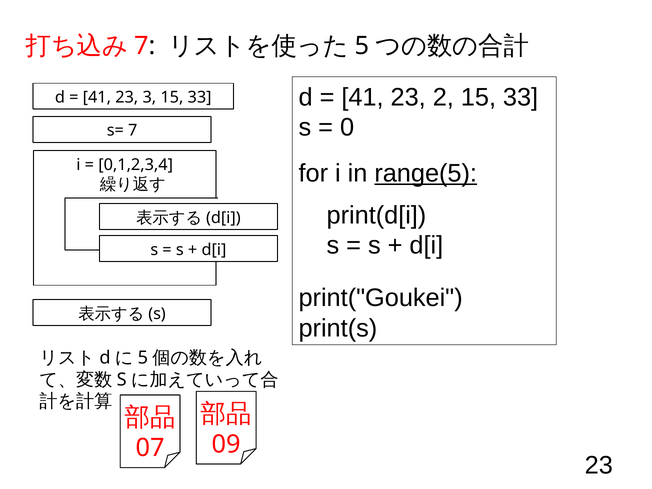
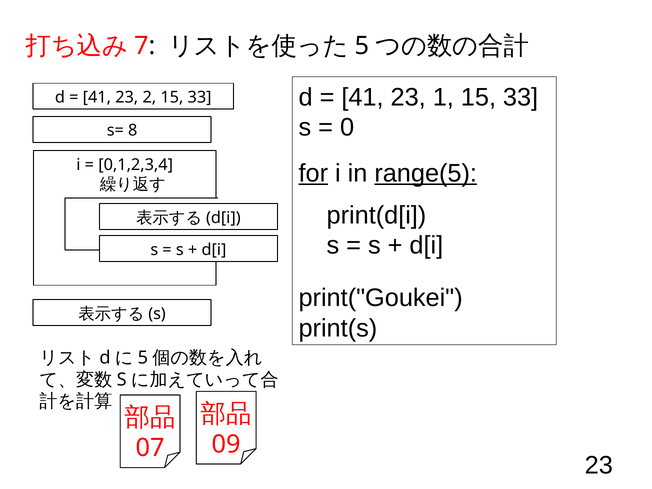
3: 3 -> 2 (149, 97)
2: 2 -> 1 (443, 97)
s= 7: 7 -> 8 (133, 131)
for underline: none -> present (313, 173)
